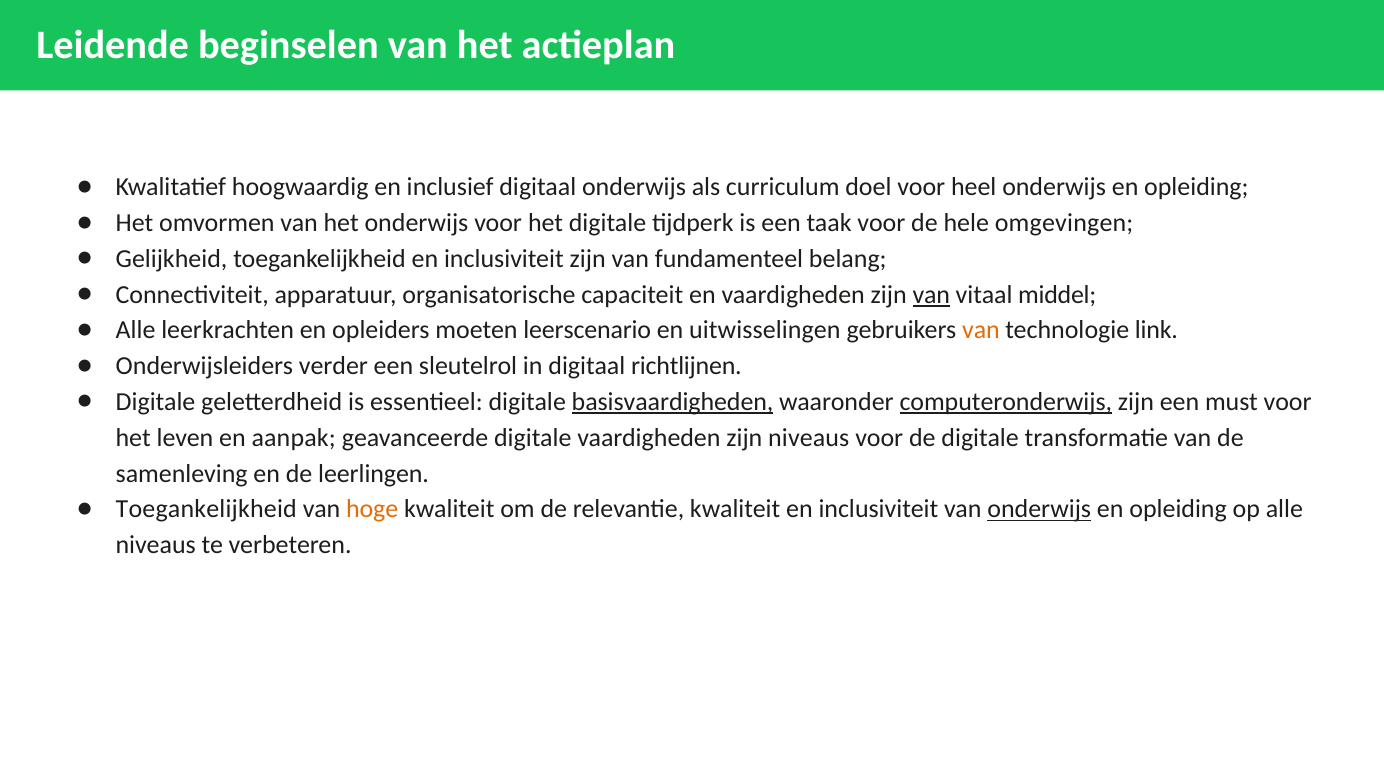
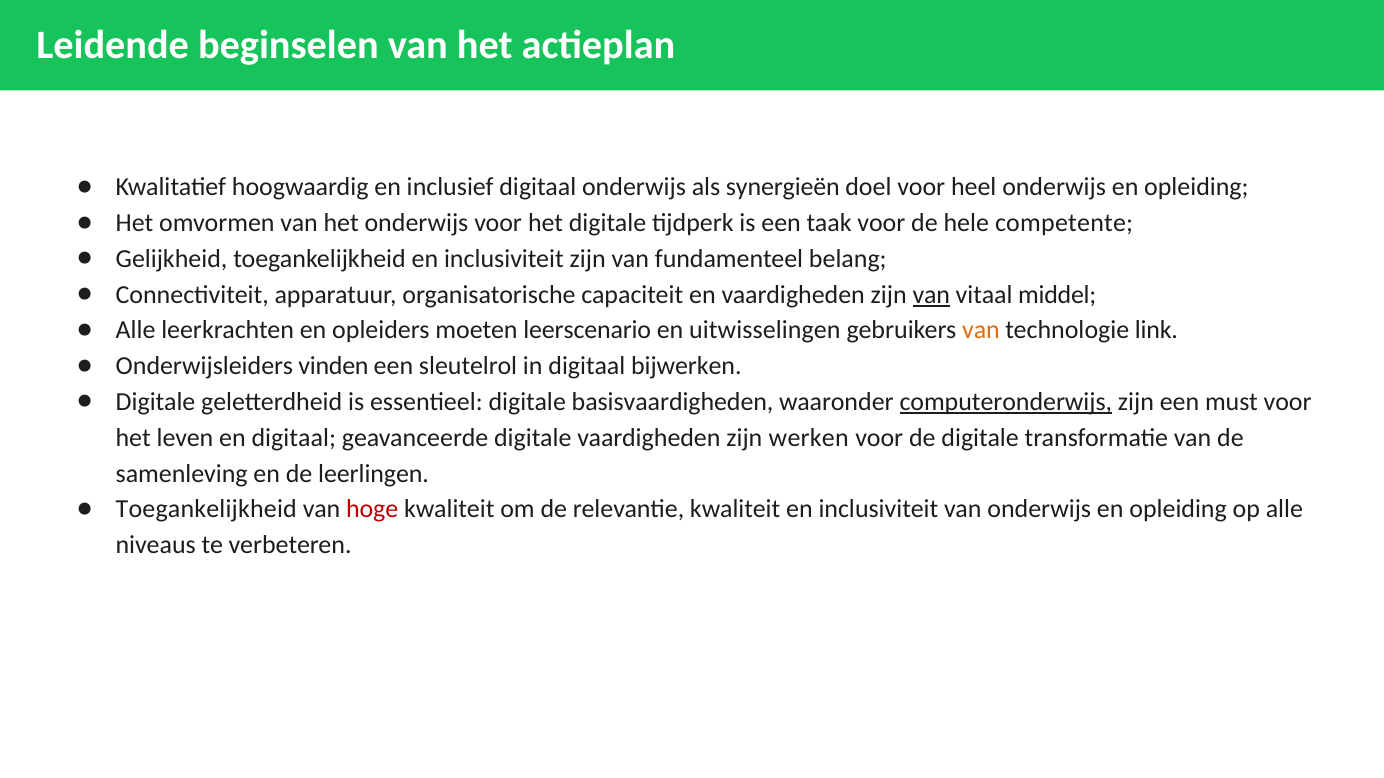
curriculum: curriculum -> synergieën (783, 187)
omgevingen: omgevingen -> competente (1064, 223)
verder: verder -> vinden (334, 366)
richtlijnen: richtlijnen -> bijwerken (686, 366)
basisvaardigheden underline: present -> none (673, 402)
en aanpak: aanpak -> digitaal (294, 438)
zijn niveaus: niveaus -> werken (809, 438)
hoge colour: orange -> red (372, 510)
onderwijs underline: present -> none (1039, 510)
